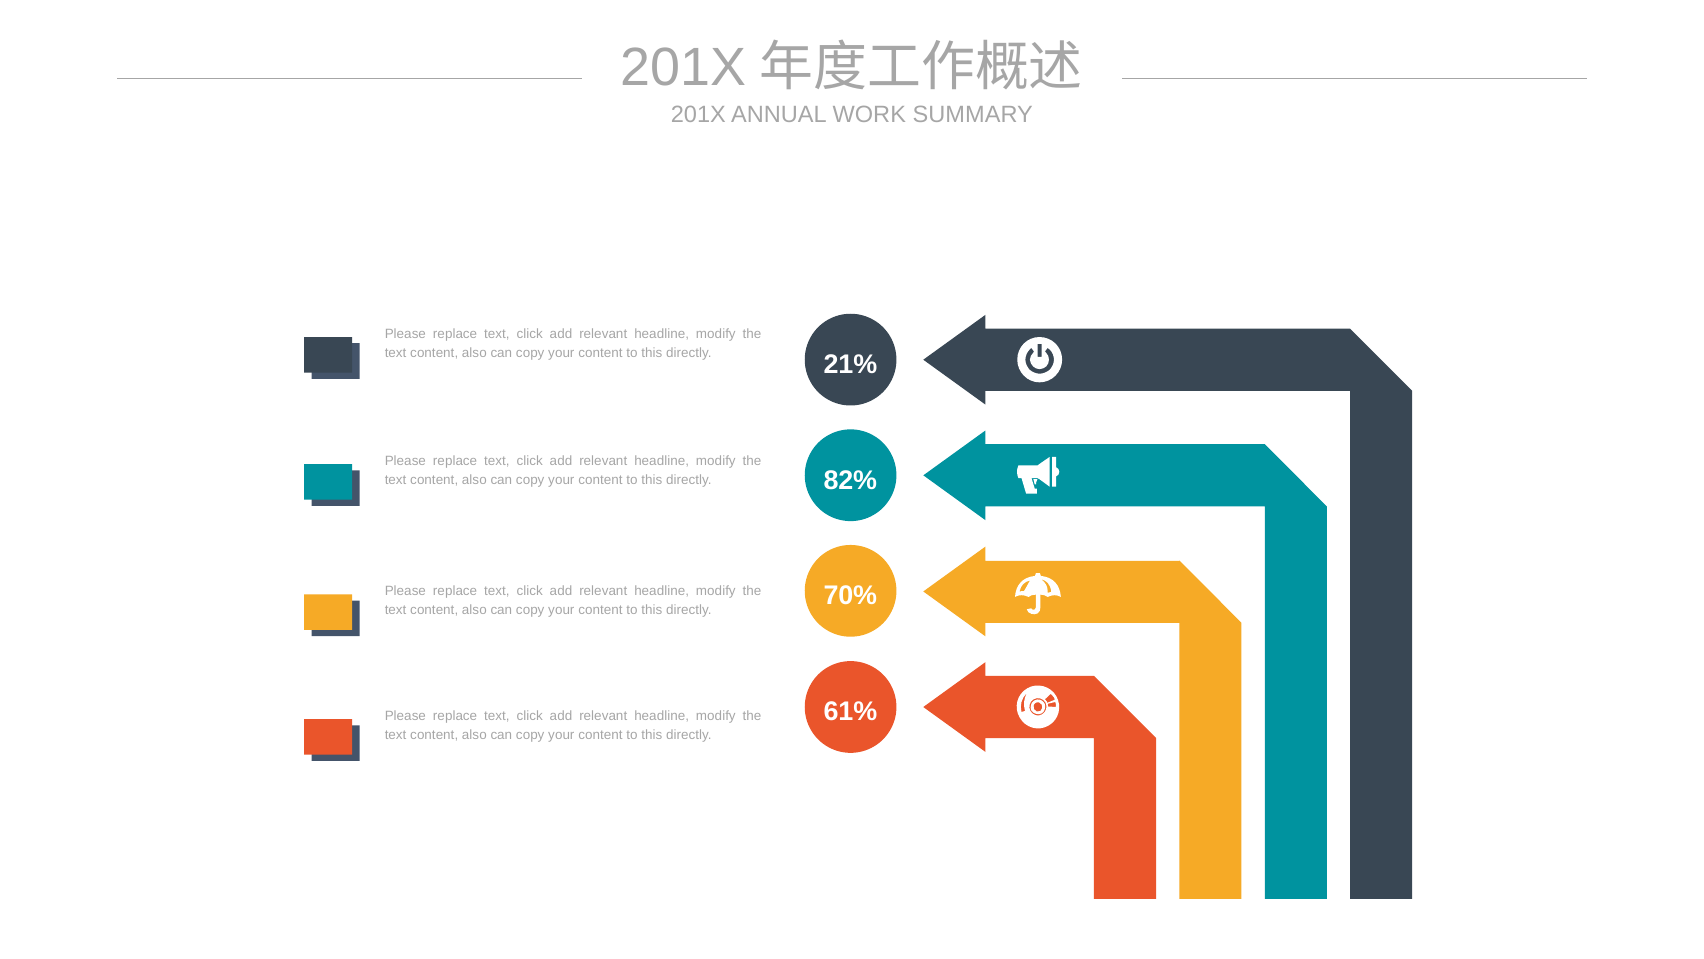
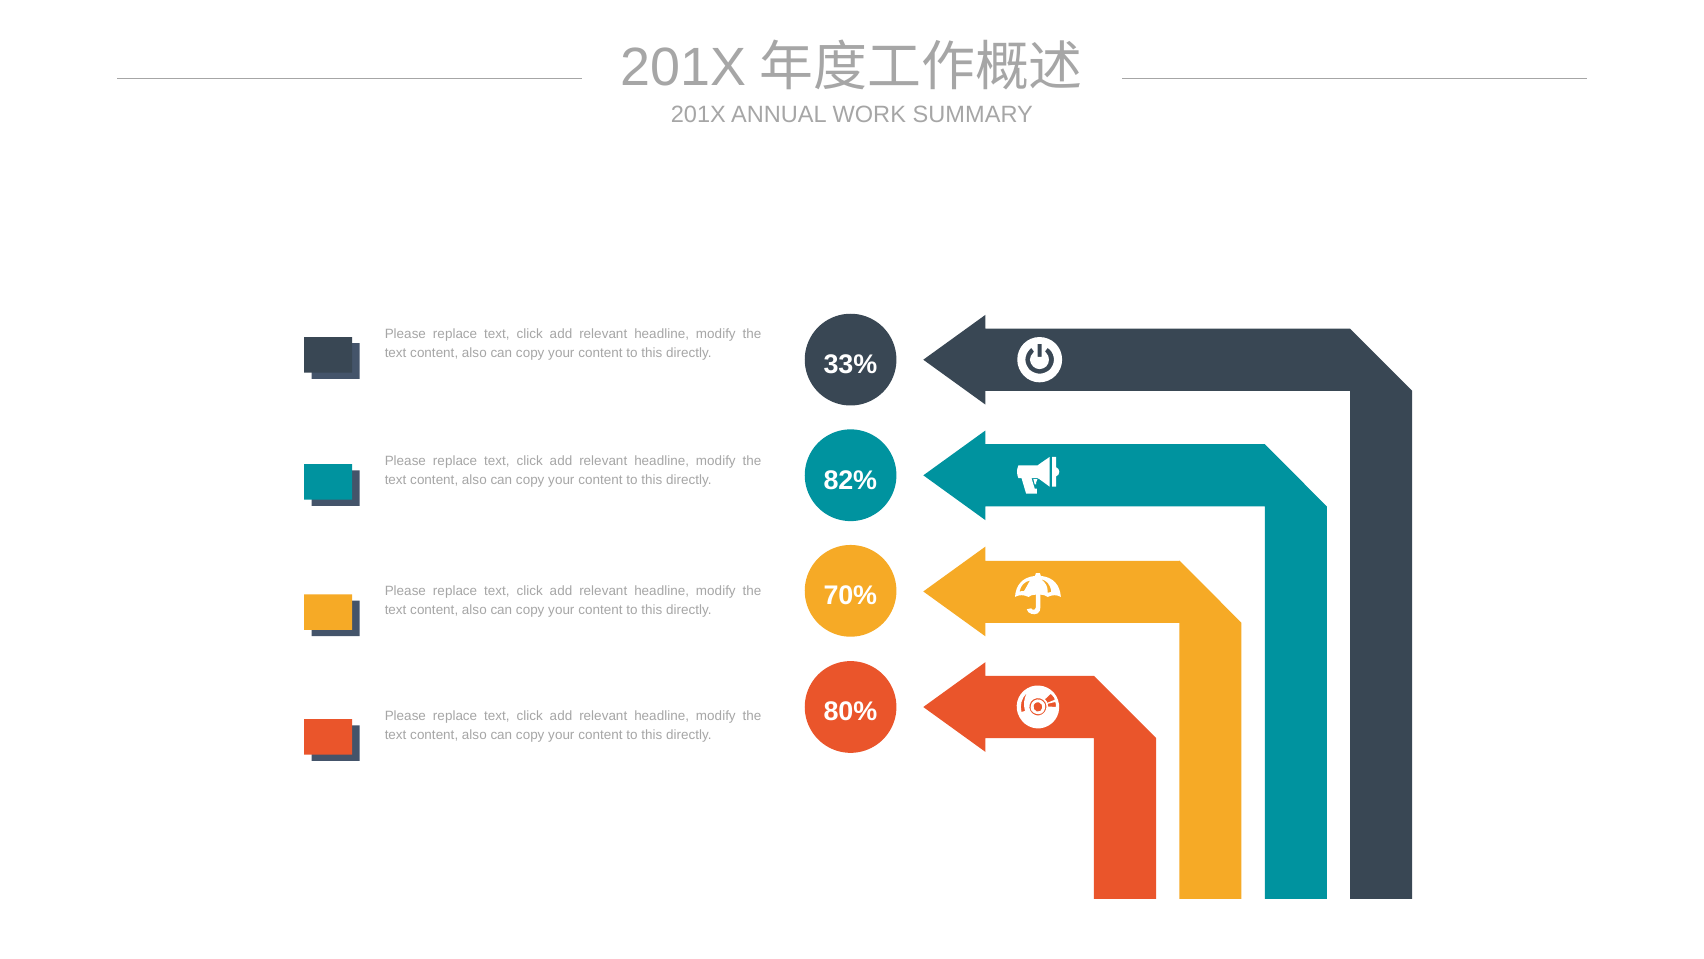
21%: 21% -> 33% (850, 364)
61%: 61% -> 80% (850, 712)
